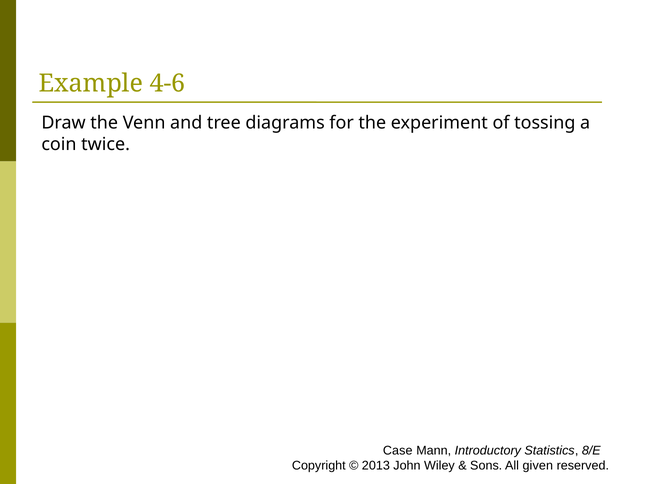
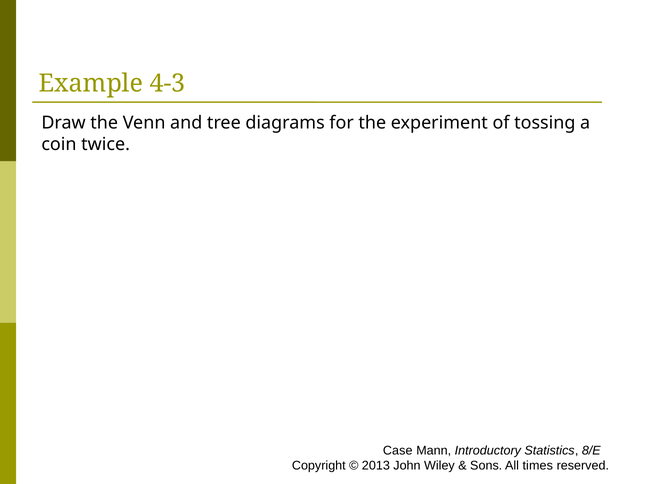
4-6: 4-6 -> 4-3 (167, 83)
given: given -> times (538, 466)
